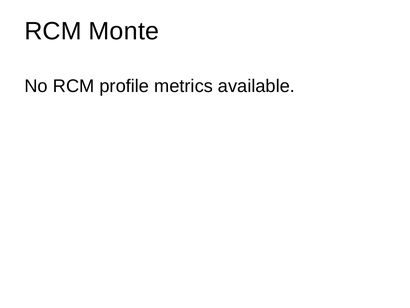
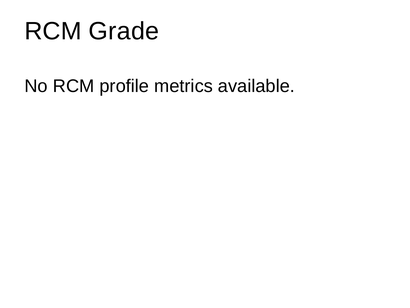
Monte: Monte -> Grade (124, 31)
